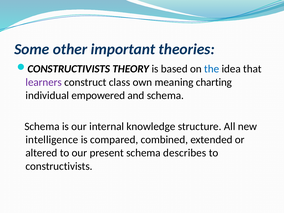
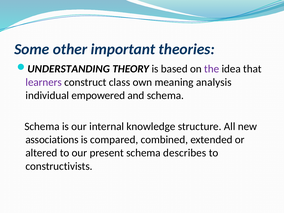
CONSTRUCTIVISTS: CONSTRUCTIVISTS -> UNDERSTANDING (69, 69)
the colour: blue -> purple (212, 69)
charting: charting -> analysis (214, 82)
intelligence: intelligence -> associations (52, 140)
